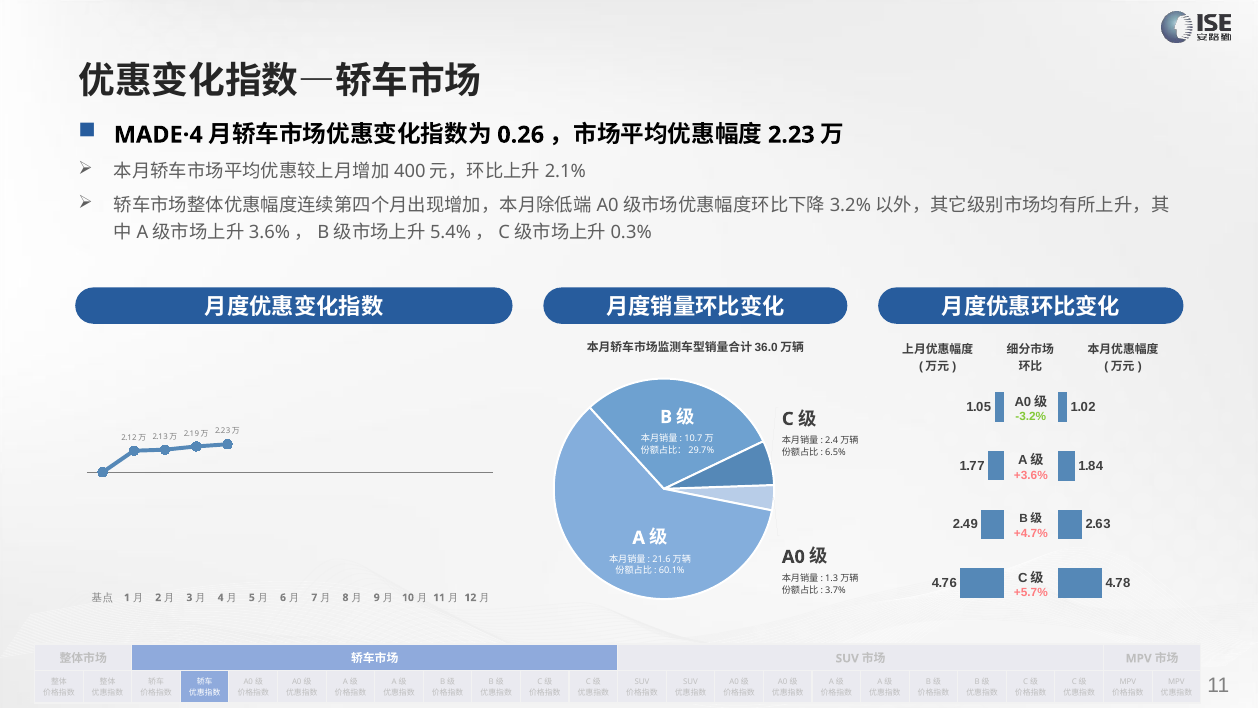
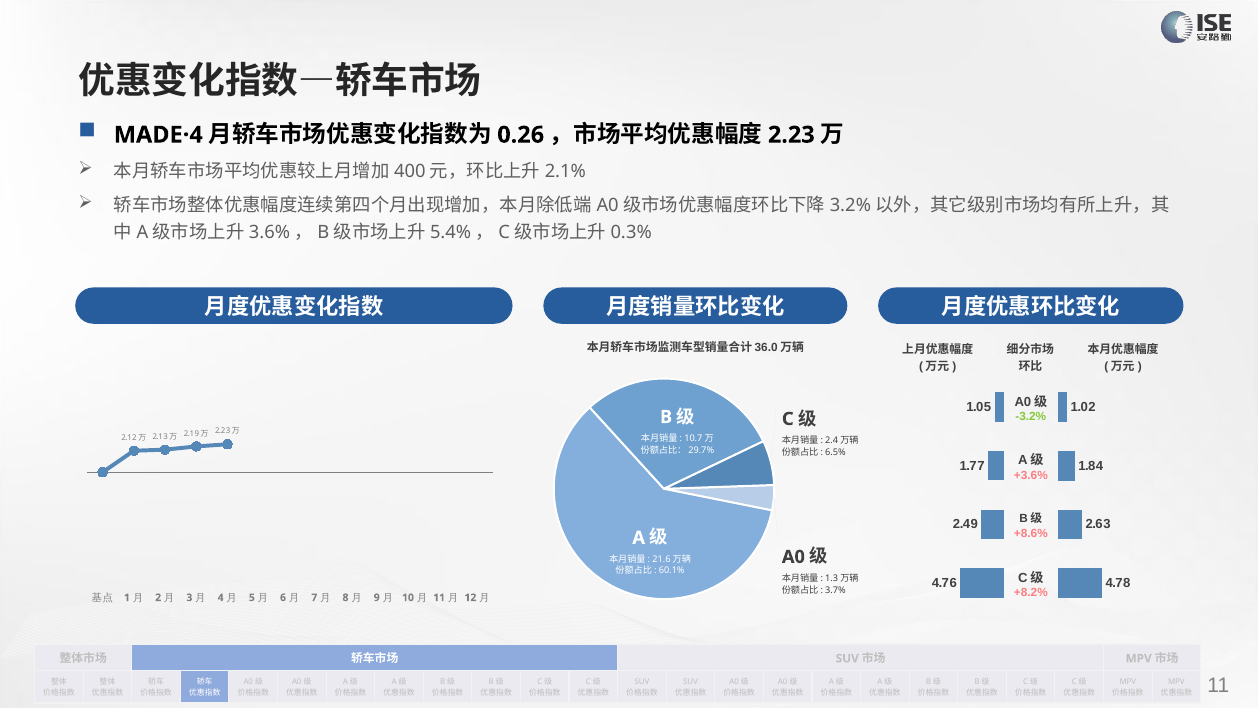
+4.7%: +4.7% -> +8.6% (1031, 533)
+5.7%: +5.7% -> +8.2% (1031, 592)
